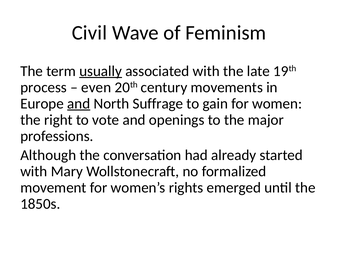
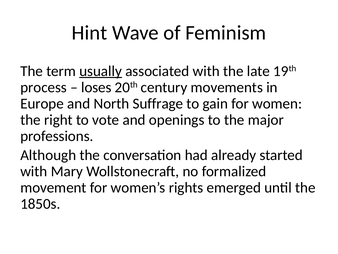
Civil: Civil -> Hint (89, 33)
even: even -> loses (96, 87)
and underline: present -> none (79, 103)
